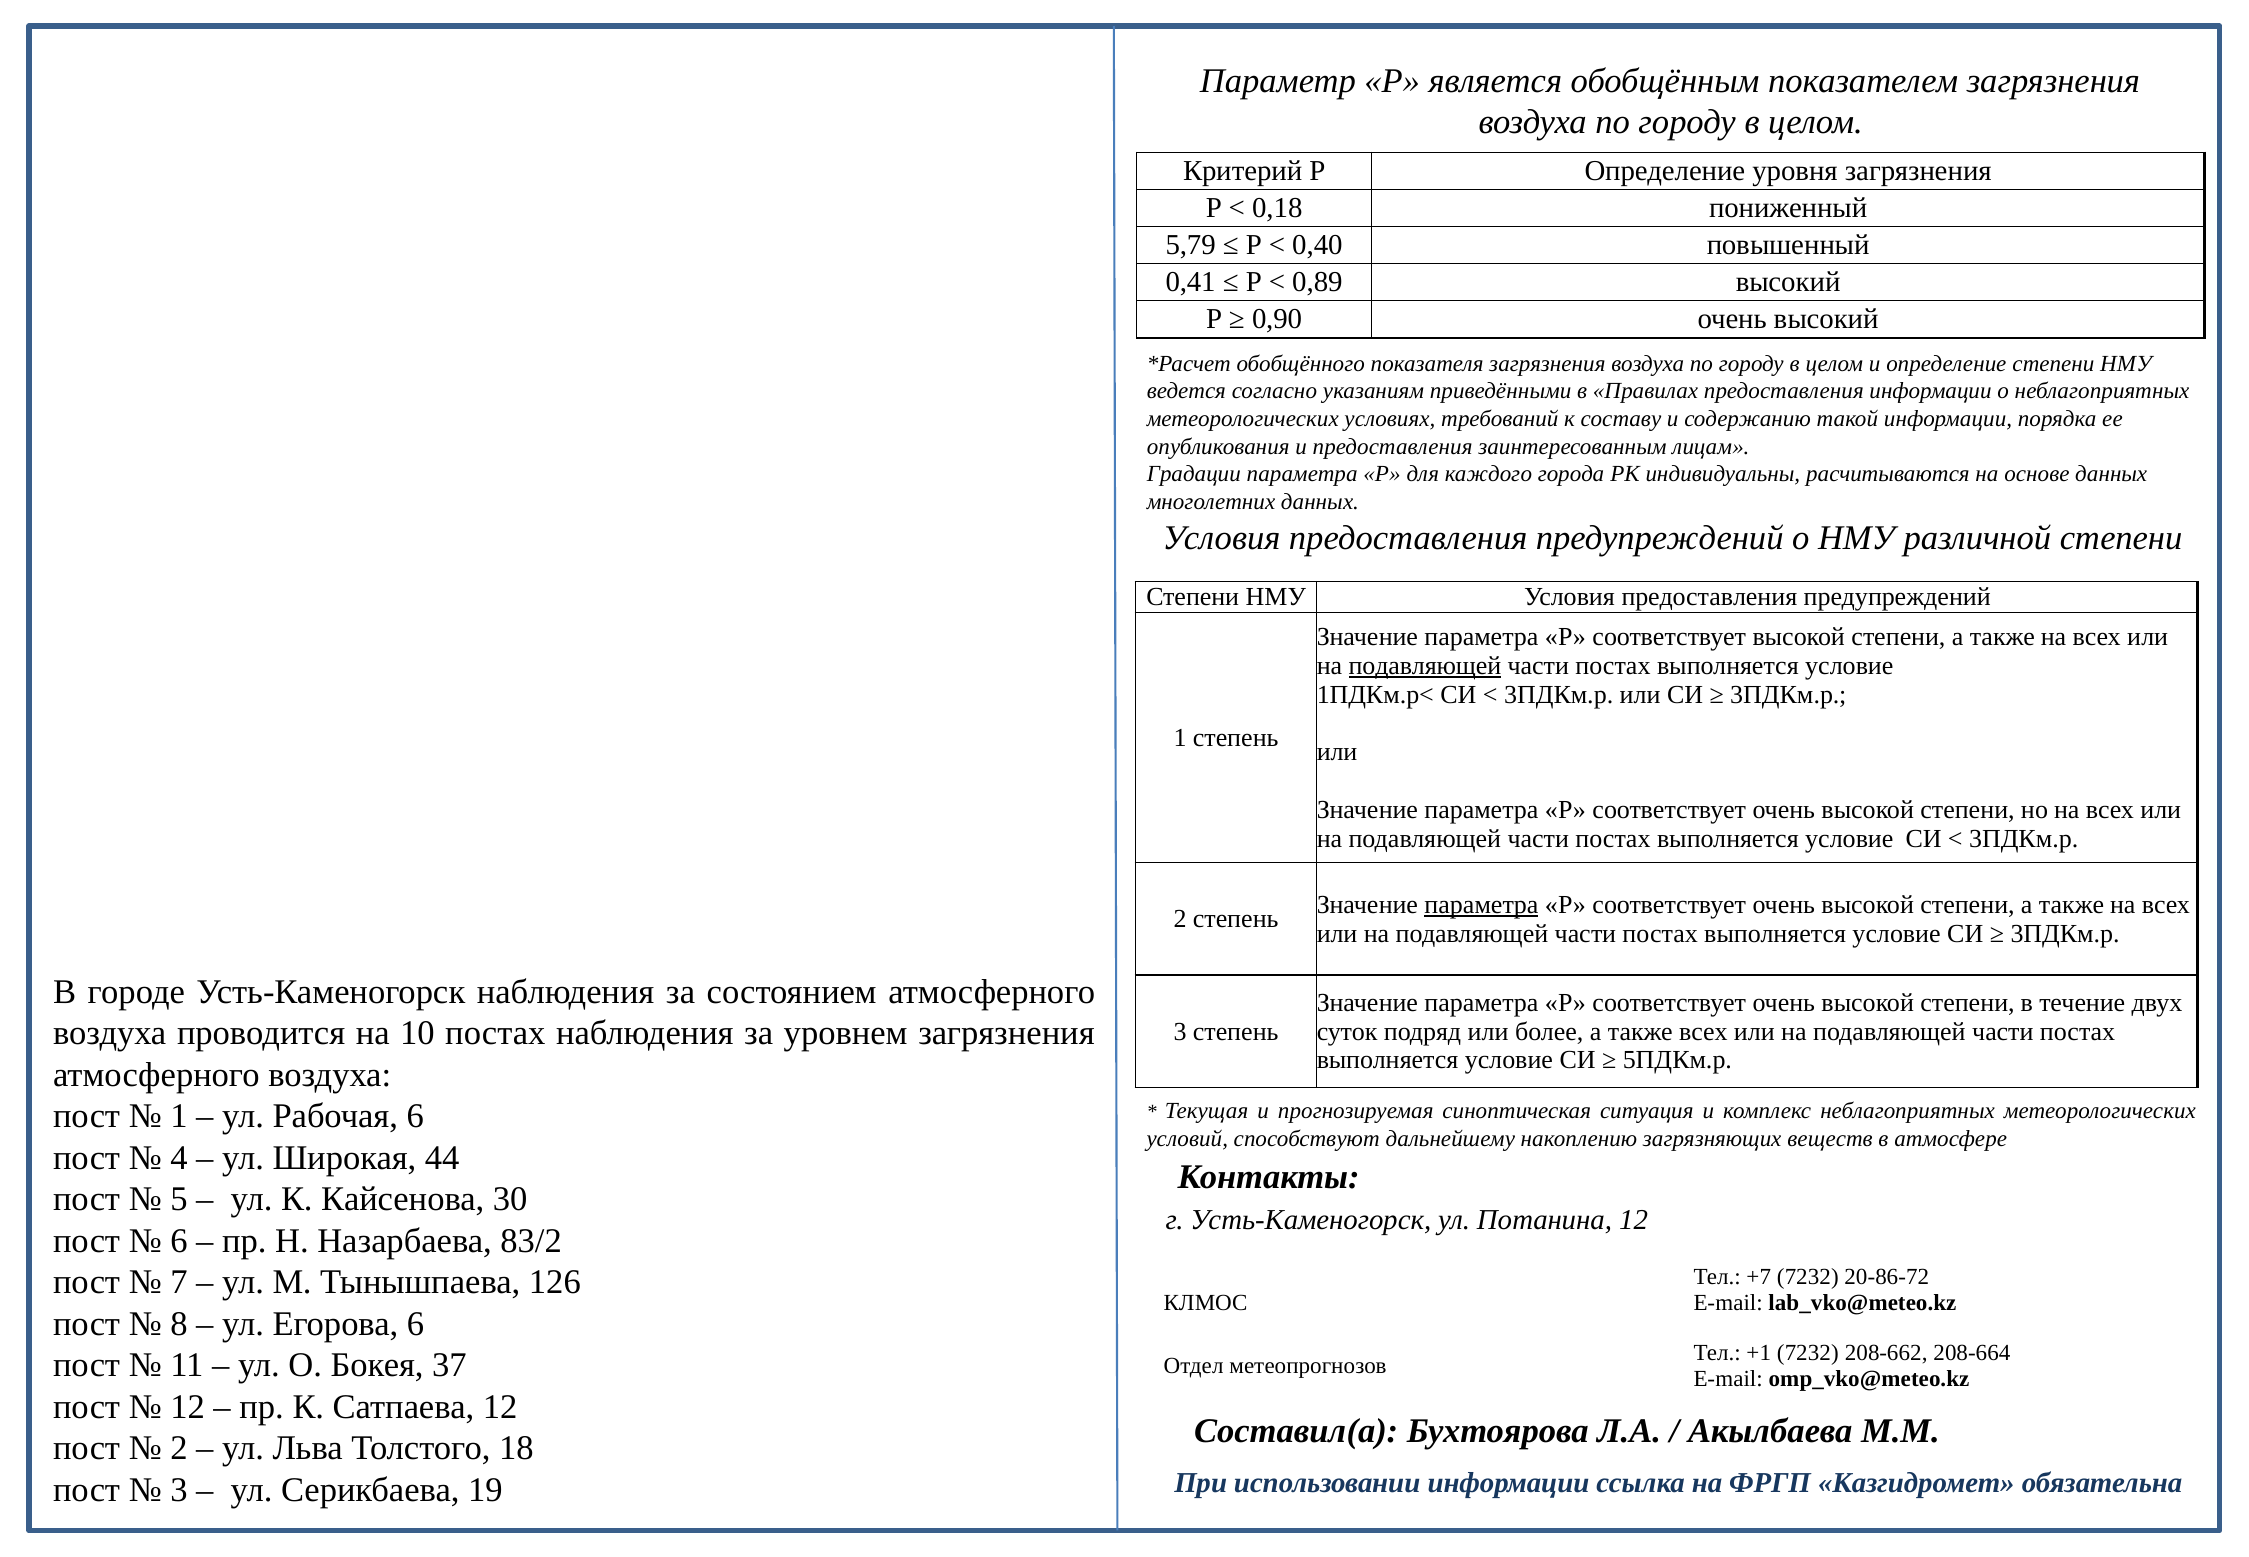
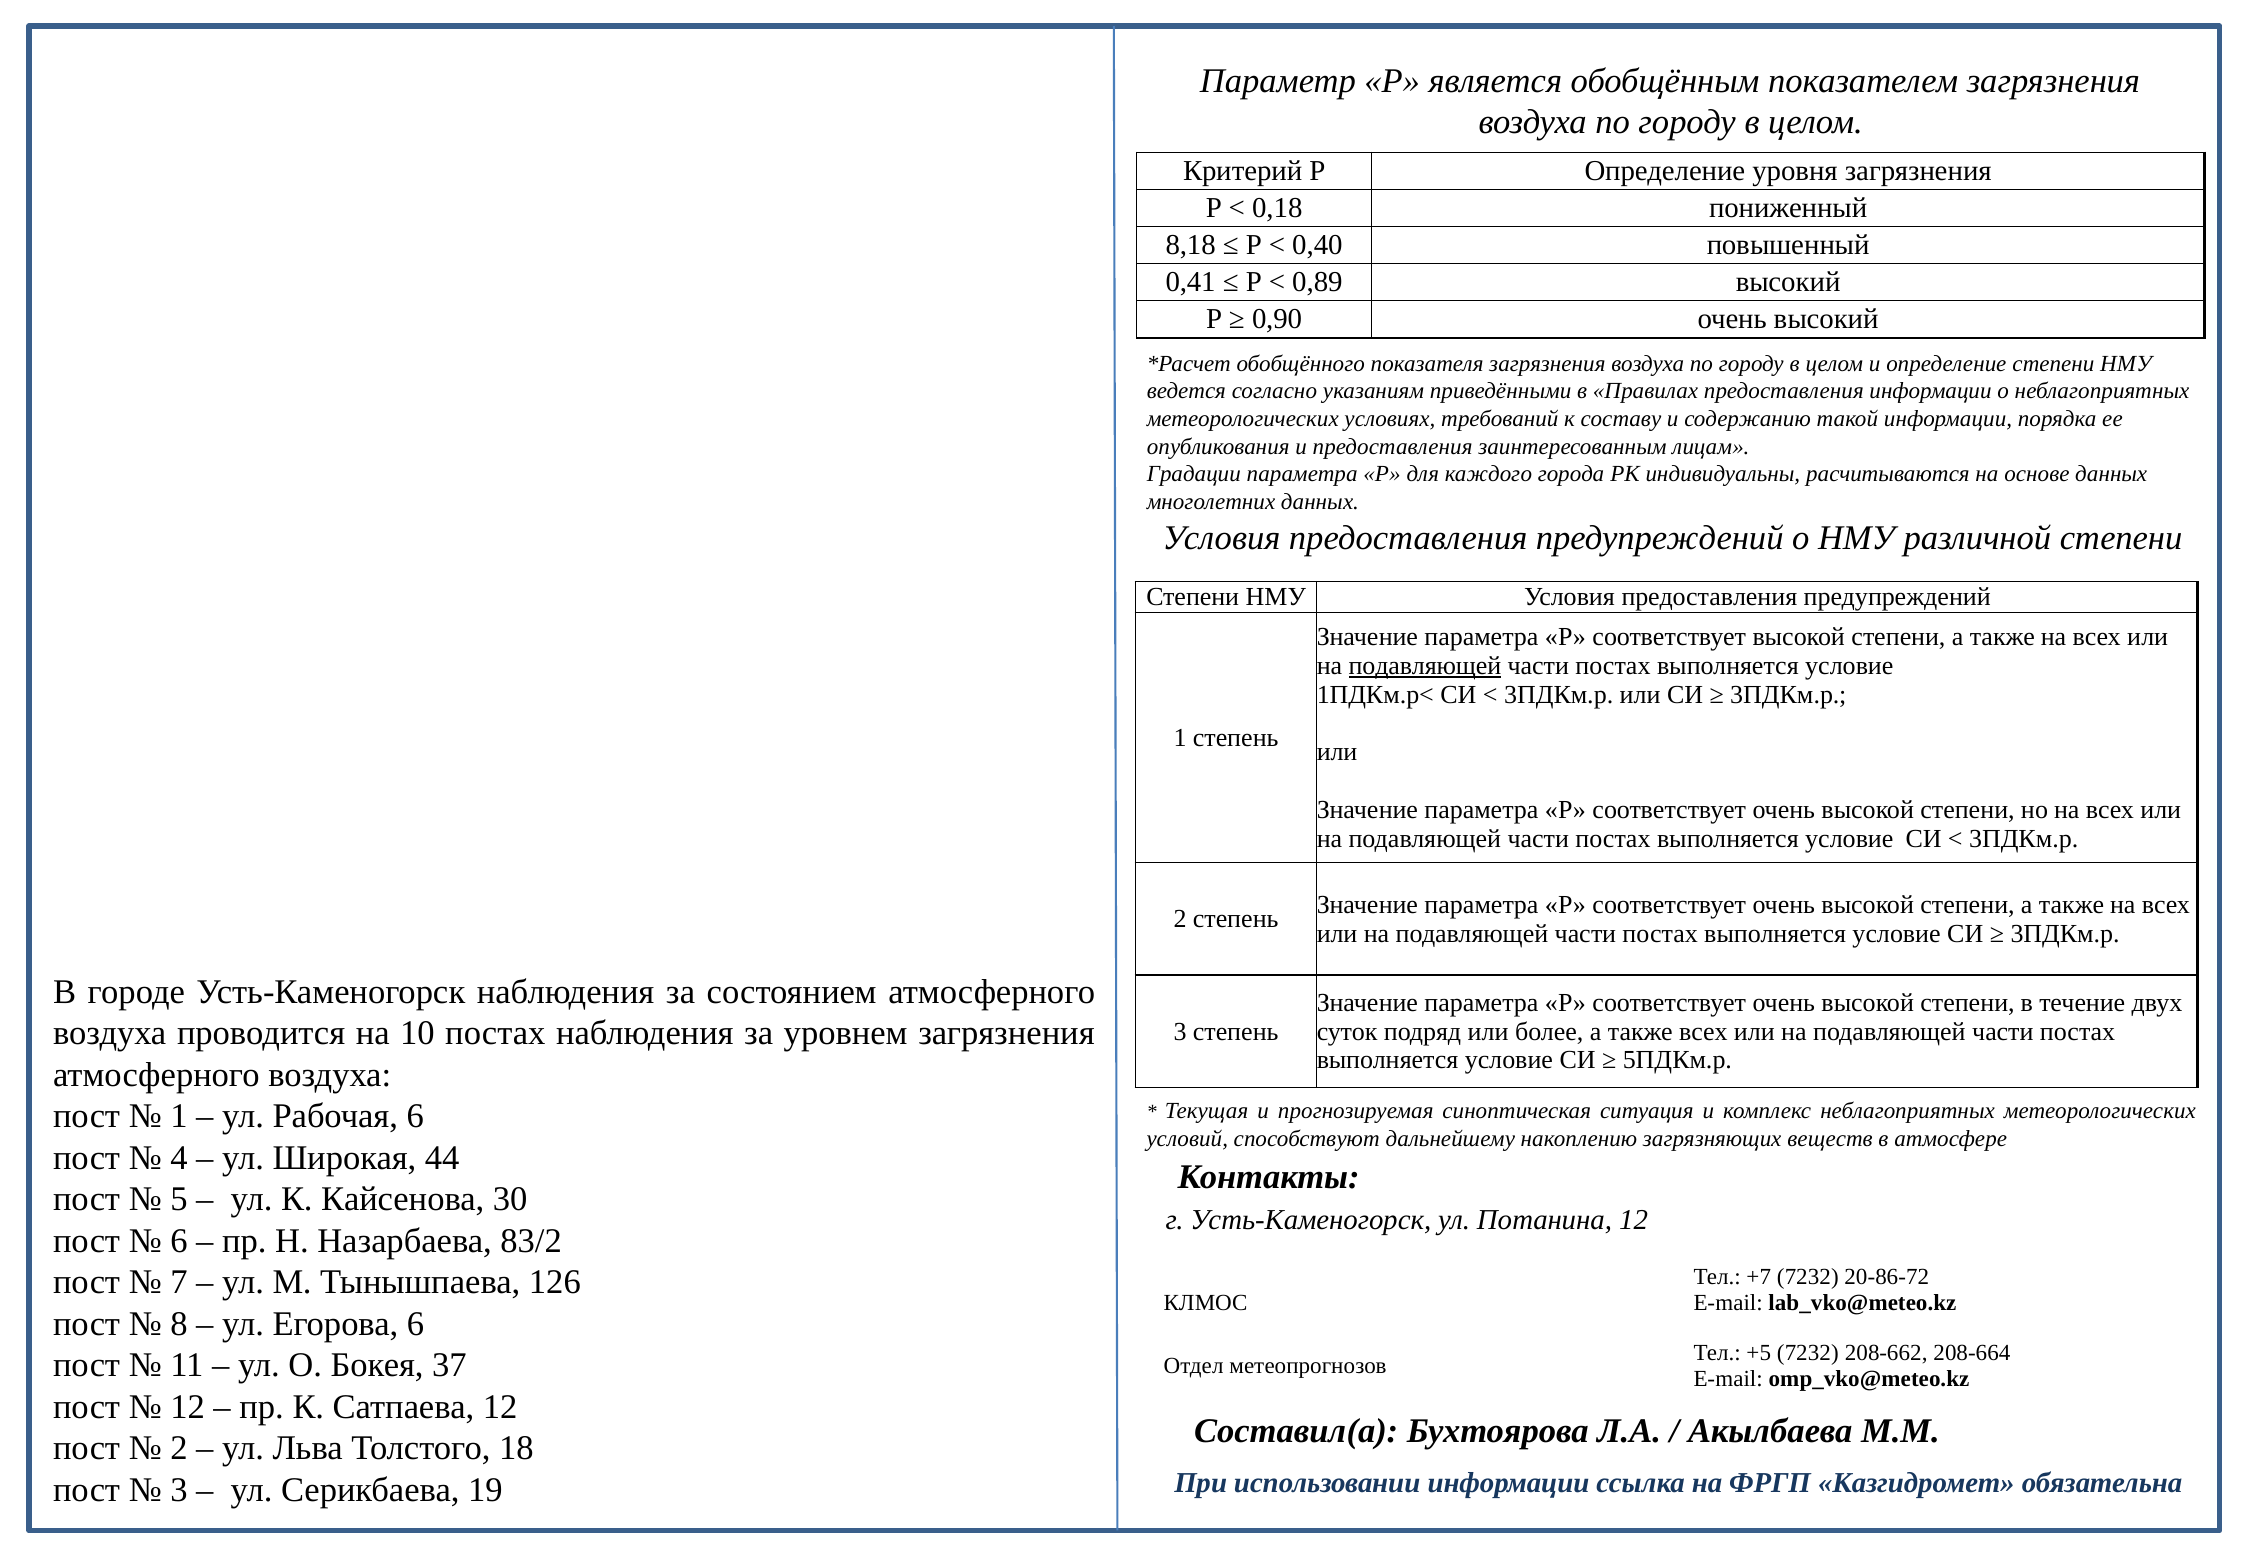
5,79: 5,79 -> 8,18 (1191, 245)
параметра underline: present -> none (1481, 905)
+1: +1 -> +5 (1759, 1353)
